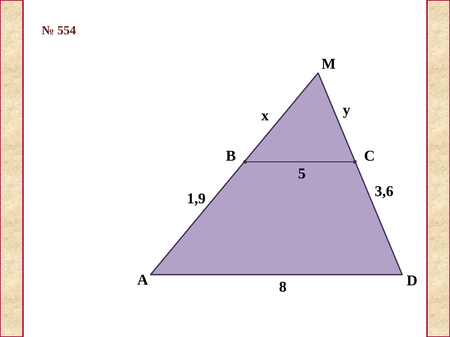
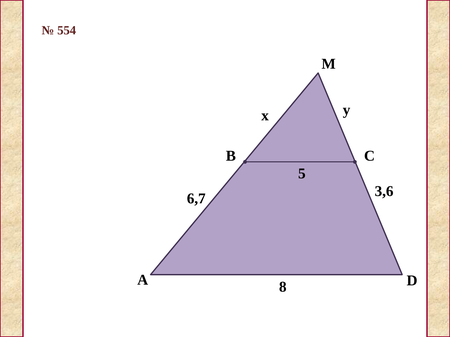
1,9: 1,9 -> 6,7 (196, 199)
